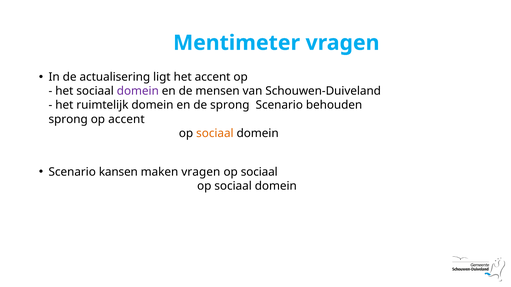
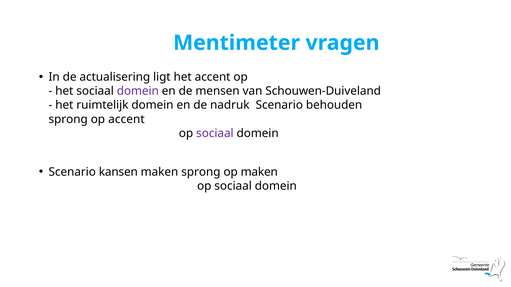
de sprong: sprong -> nadruk (230, 105)
sociaal colour: orange -> purple (215, 133)
maken vragen: vragen -> sprong (201, 172)
sociaal: sociaal -> maken (259, 172)
